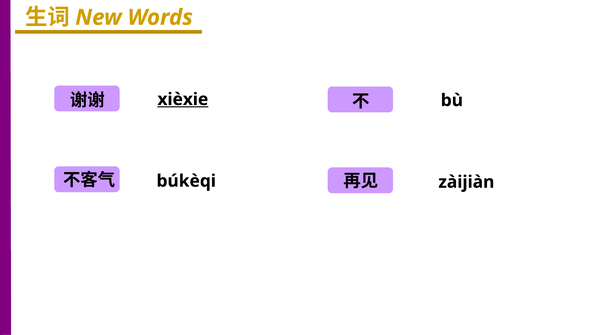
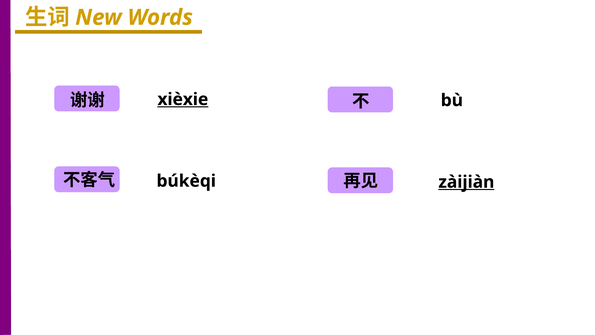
zàijiàn underline: none -> present (466, 182)
